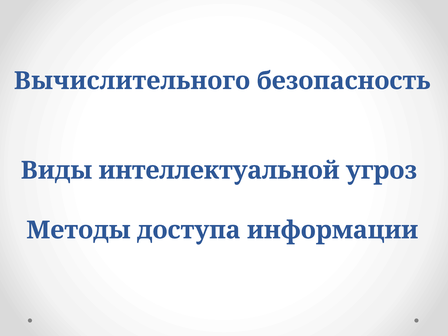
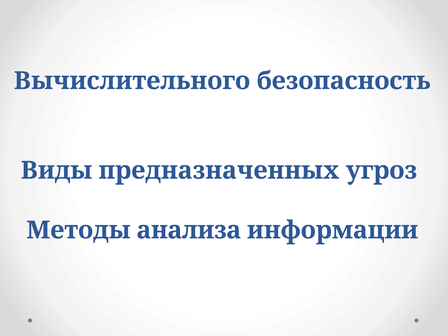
интеллектуальной: интеллектуальной -> предназначенных (219, 170)
доступа: доступа -> анализа (189, 230)
